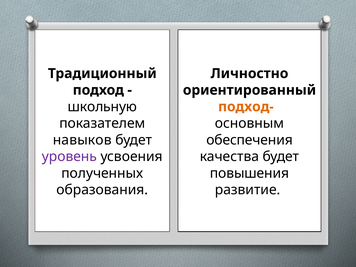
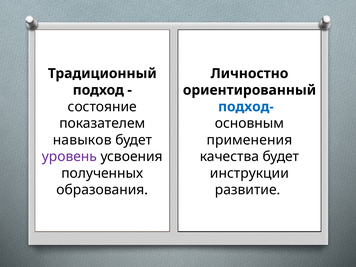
школьную: школьную -> состояние (102, 107)
подход- colour: orange -> blue (246, 107)
обеспечения: обеспечения -> применения (249, 140)
повышения: повышения -> инструкции (249, 173)
